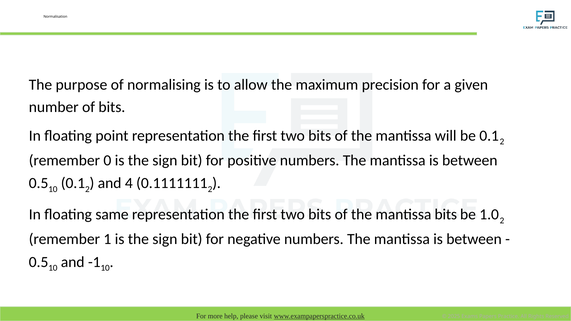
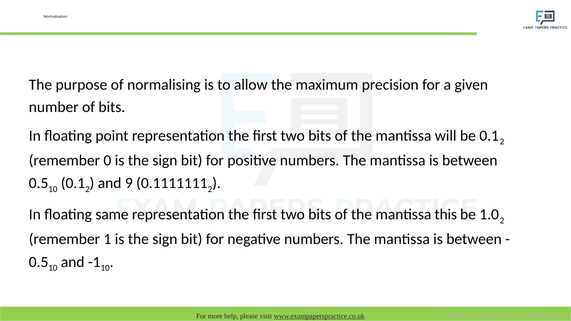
4: 4 -> 9 (129, 183)
mantissa bits: bits -> this (446, 215)
